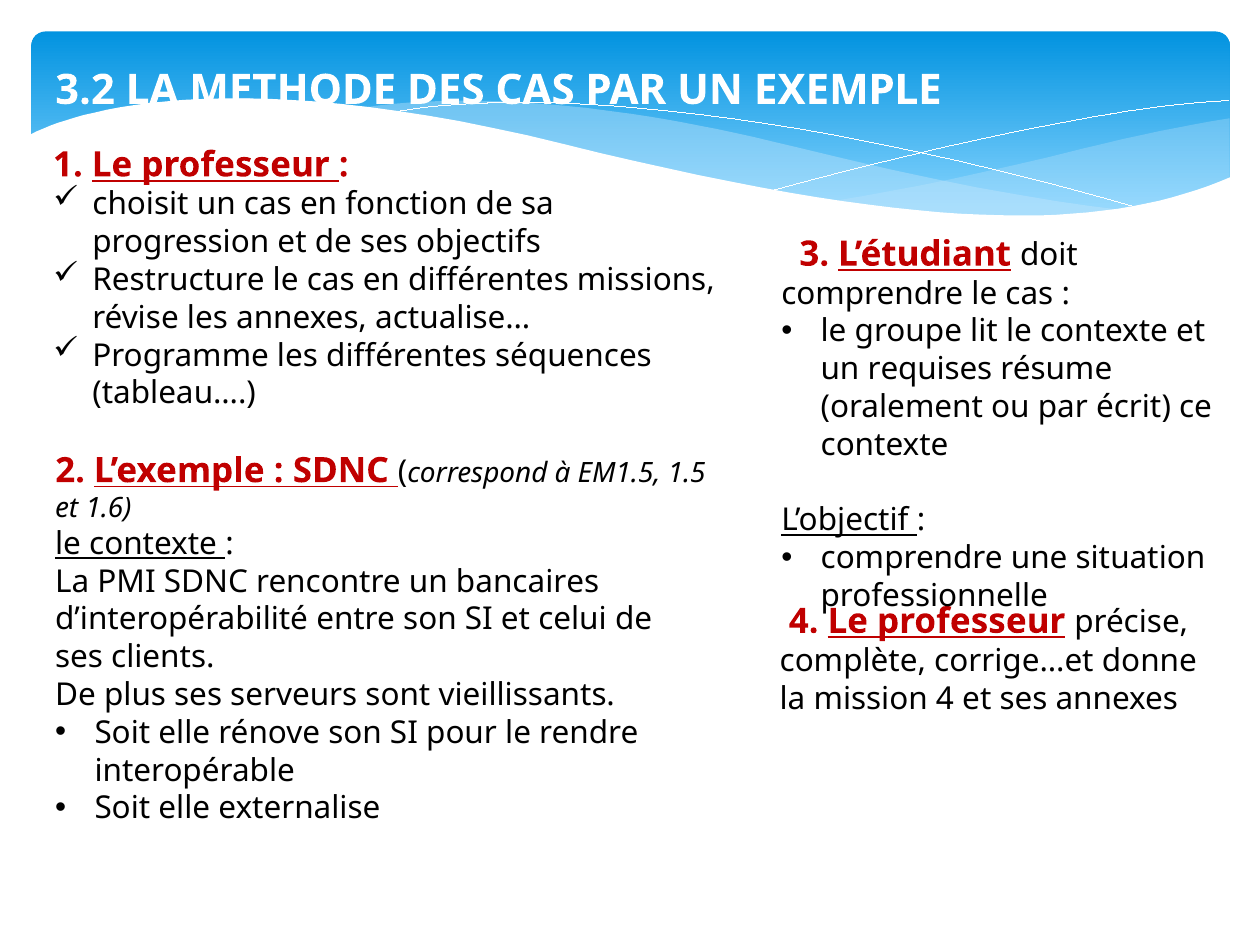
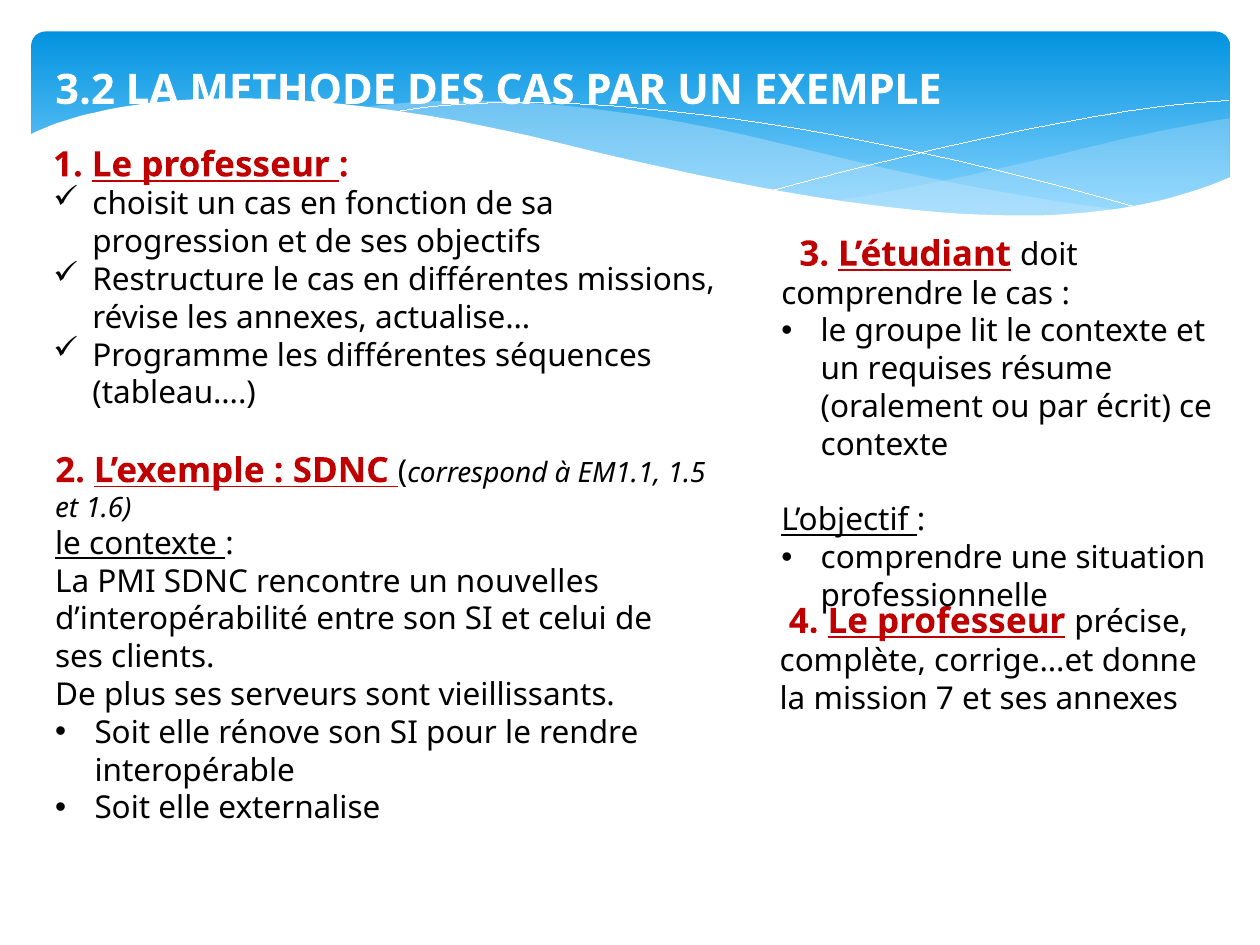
EM1.5: EM1.5 -> EM1.1 (619, 473)
bancaires: bancaires -> nouvelles (527, 582)
mission 4: 4 -> 7 (945, 699)
